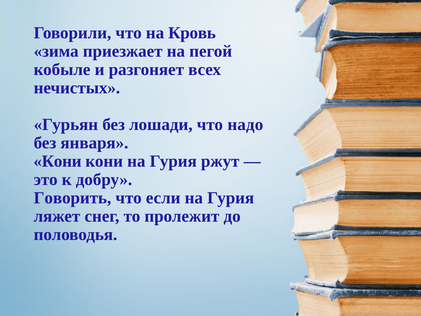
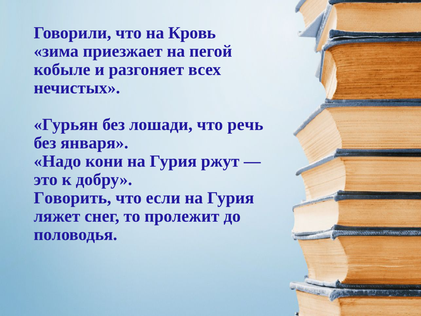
надо: надо -> речь (245, 124)
Кони: Кони -> Надо (57, 161)
